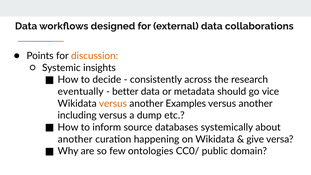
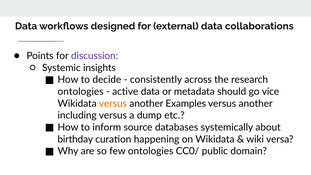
discussion colour: orange -> purple (95, 56)
eventually: eventually -> ontologies (81, 92)
better: better -> active (125, 92)
another: another -> birthday (75, 139)
give: give -> wiki (255, 139)
